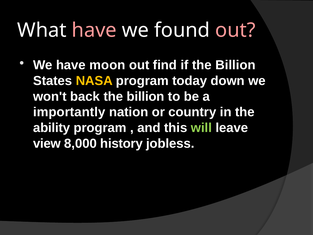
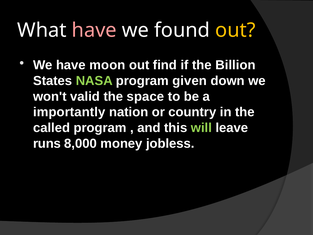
out colour: pink -> yellow (235, 30)
NASA colour: yellow -> light green (94, 81)
today: today -> given (190, 81)
back: back -> valid (85, 96)
billion: billion -> space (145, 96)
ability: ability -> called (52, 128)
view: view -> runs (47, 143)
history: history -> money (121, 143)
